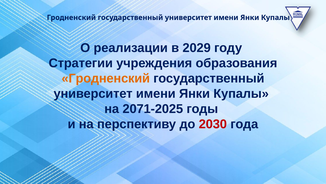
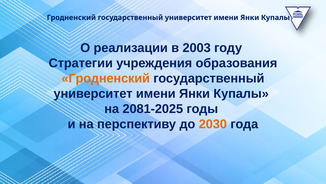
2029: 2029 -> 2003 (197, 48)
2071-2025: 2071-2025 -> 2081-2025 (153, 109)
2030 colour: red -> orange (213, 124)
